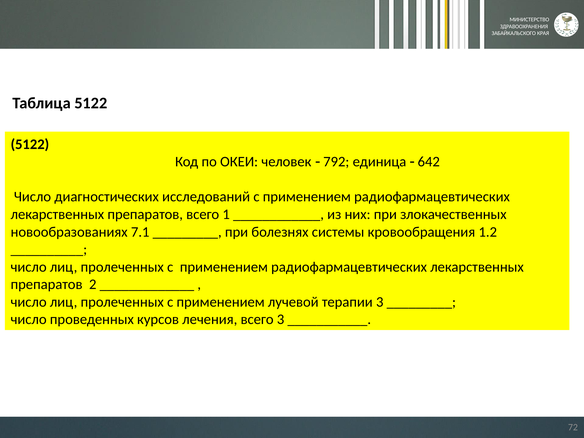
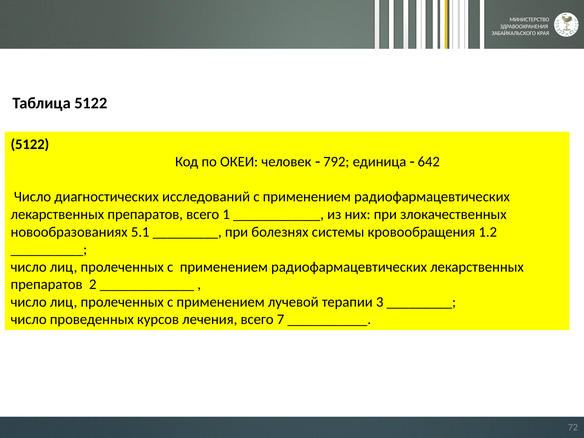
7.1: 7.1 -> 5.1 (140, 232)
всего 3: 3 -> 7 (281, 319)
